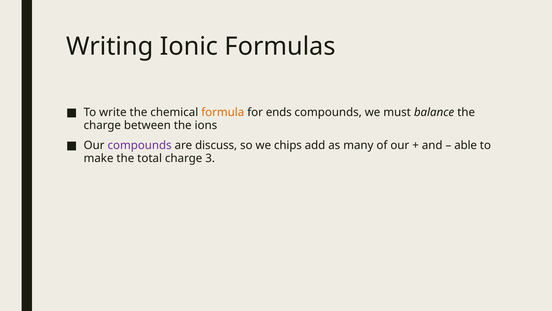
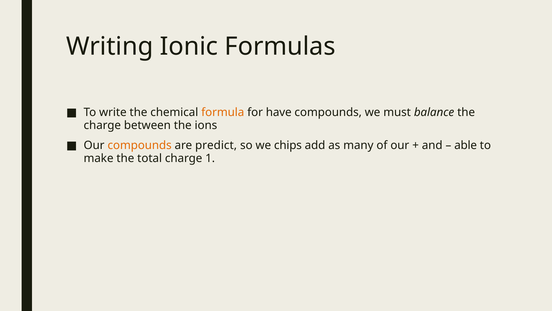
ends: ends -> have (279, 112)
compounds colour: purple -> orange (140, 145)
discuss: discuss -> predict (216, 145)
3: 3 -> 1 (210, 158)
